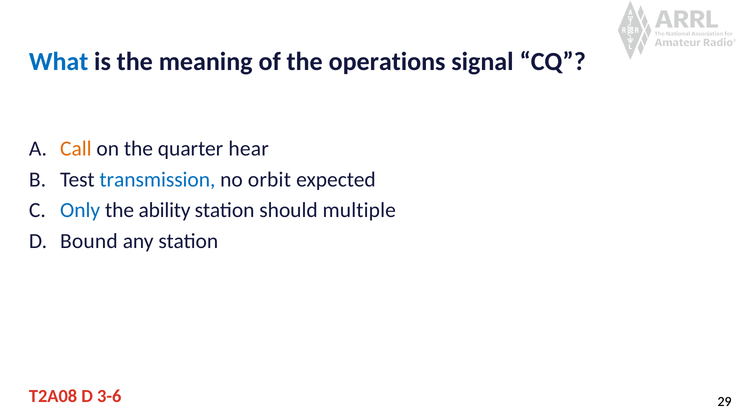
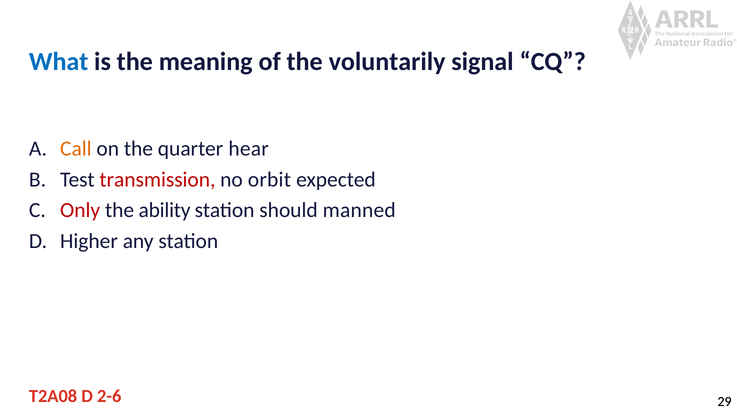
operations: operations -> voluntarily (387, 62)
transmission colour: blue -> red (157, 180)
Only colour: blue -> red (80, 211)
multiple: multiple -> manned (359, 211)
Bound: Bound -> Higher (89, 242)
3-6: 3-6 -> 2-6 (109, 397)
